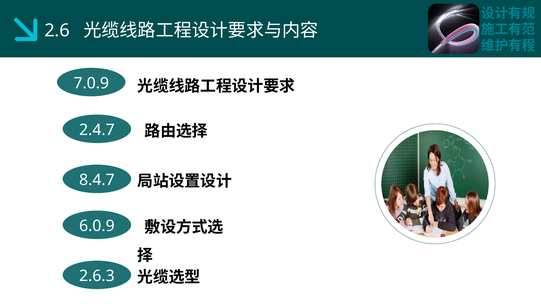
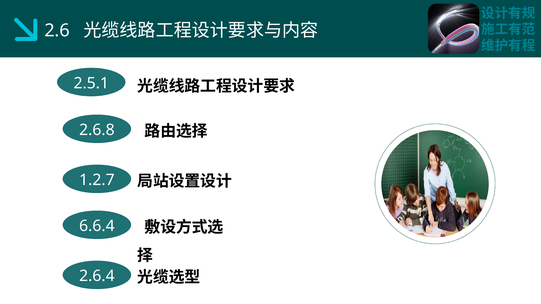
7.0.9: 7.0.9 -> 2.5.1 (91, 83)
2.4.7: 2.4.7 -> 2.6.8 (97, 130)
8.4.7: 8.4.7 -> 1.2.7 (97, 180)
6.0.9: 6.0.9 -> 6.6.4 (97, 226)
2.6.3: 2.6.3 -> 2.6.4 (97, 276)
